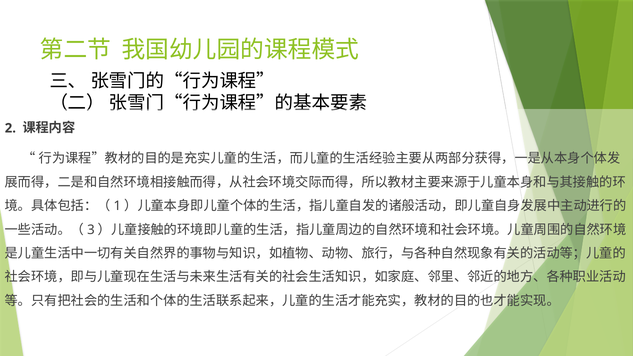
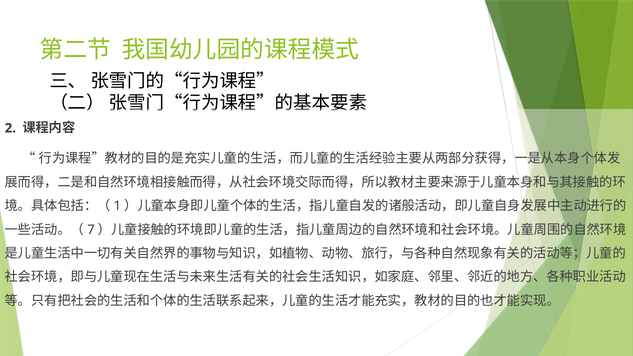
3: 3 -> 7 (91, 230)
